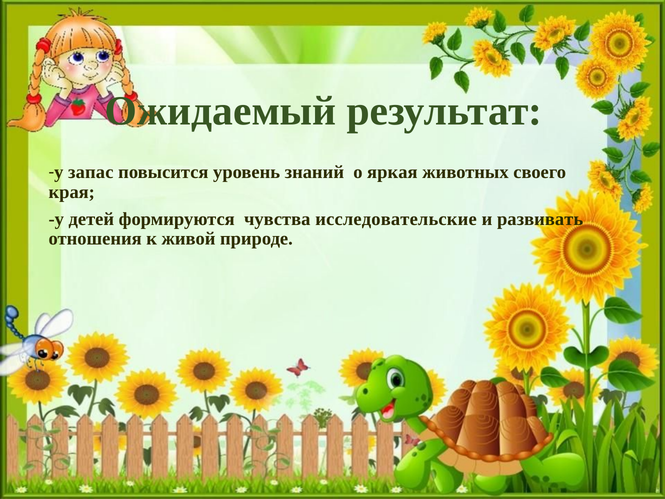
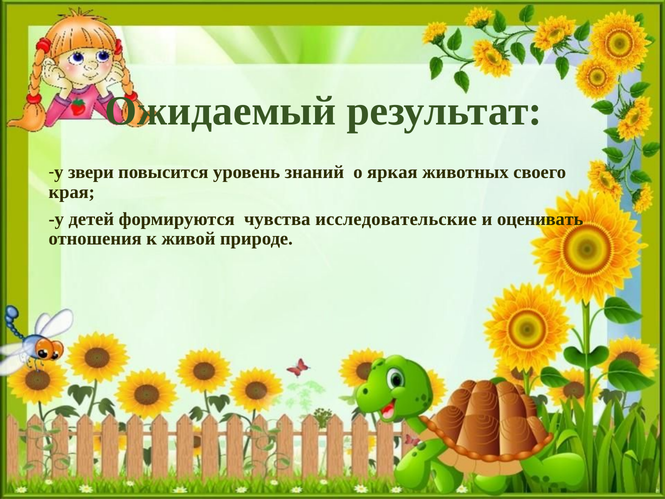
запас: запас -> звери (91, 172)
развивать: развивать -> оценивать (540, 219)
